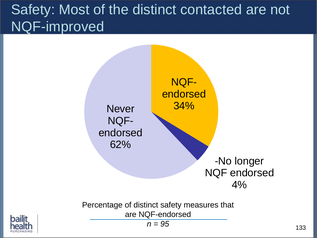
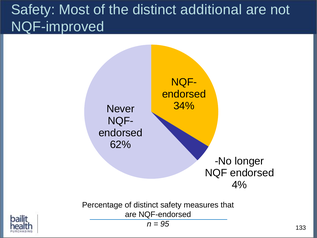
contacted: contacted -> additional (211, 10)
